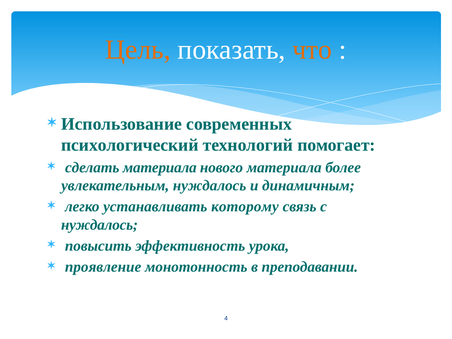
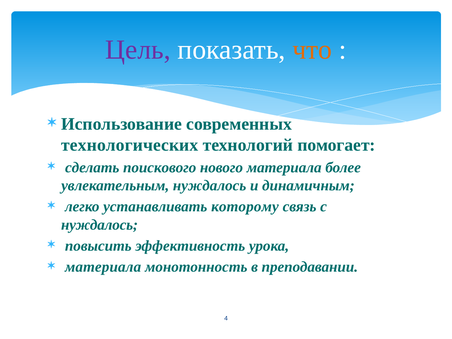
Цель colour: orange -> purple (138, 50)
психологический: психологический -> технологических (130, 145)
сделать материала: материала -> поискового (160, 167)
проявление: проявление -> материала (103, 267)
